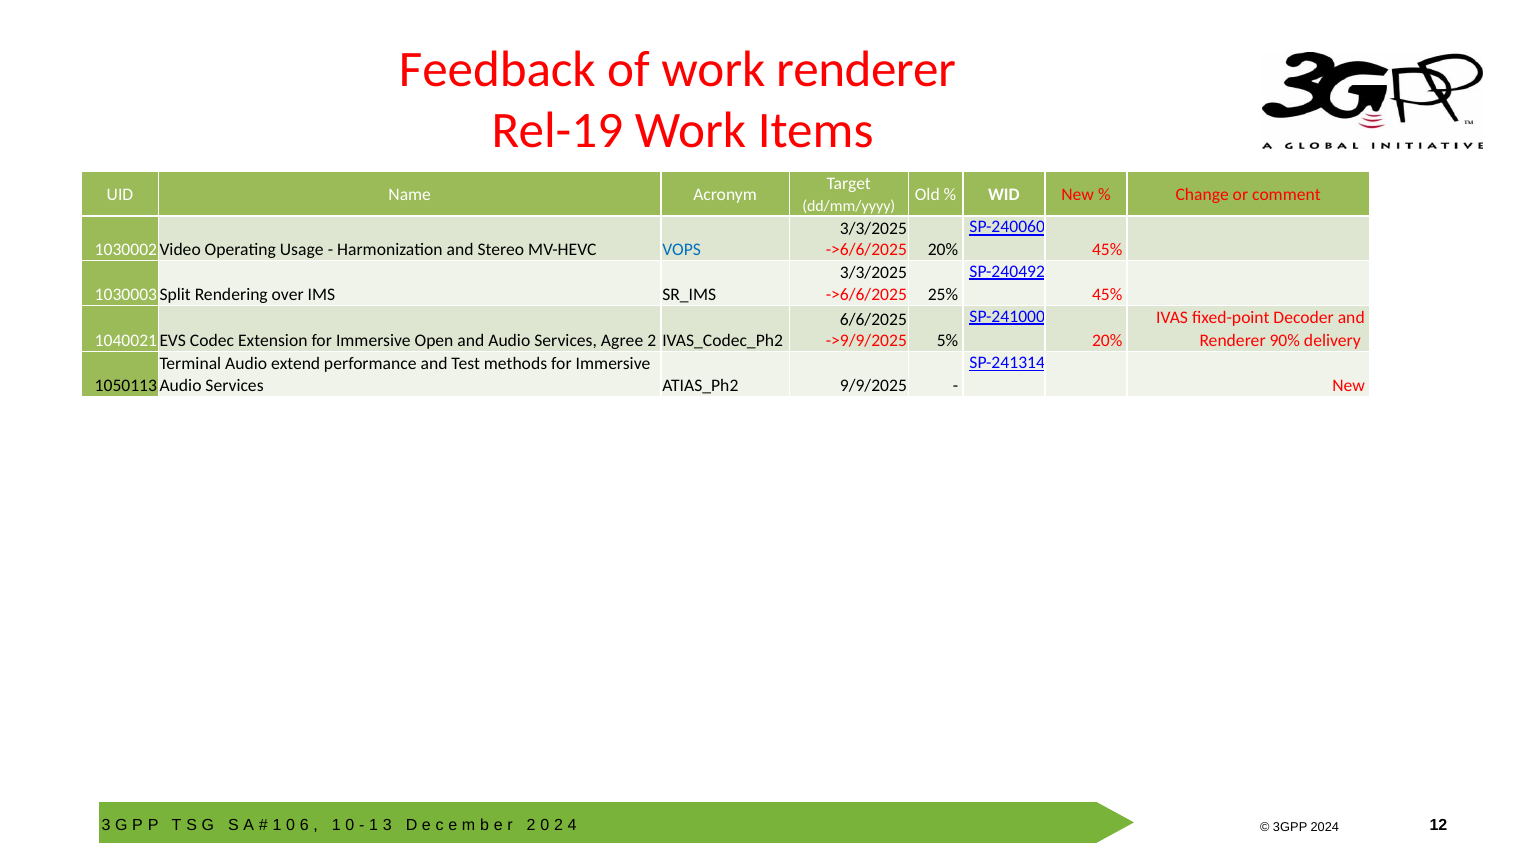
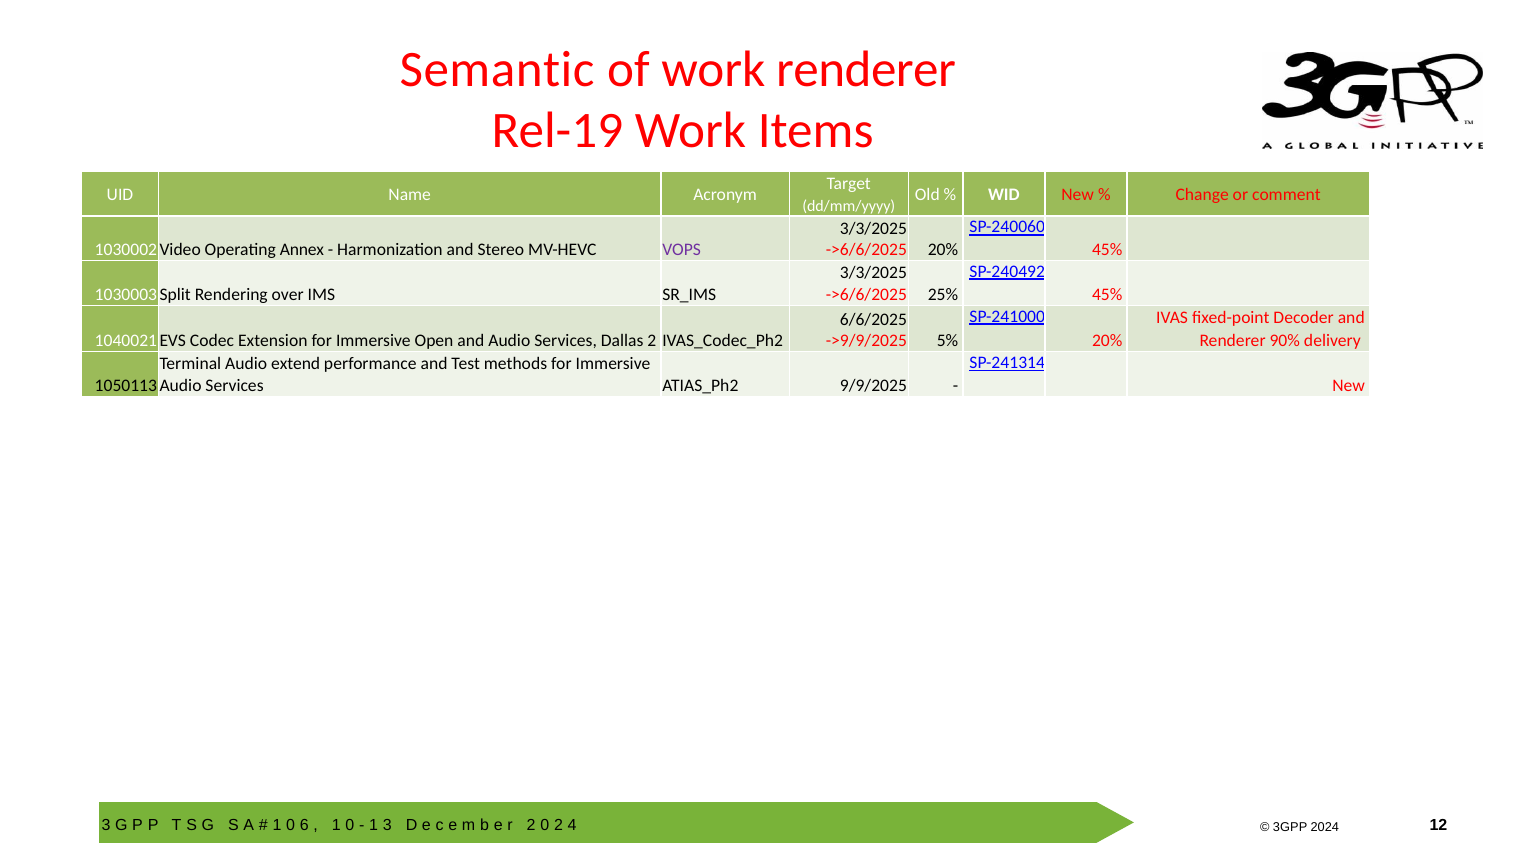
Feedback: Feedback -> Semantic (497, 70)
Usage: Usage -> Annex (302, 250)
VOPS colour: blue -> purple (682, 250)
Agree: Agree -> Dallas (622, 341)
